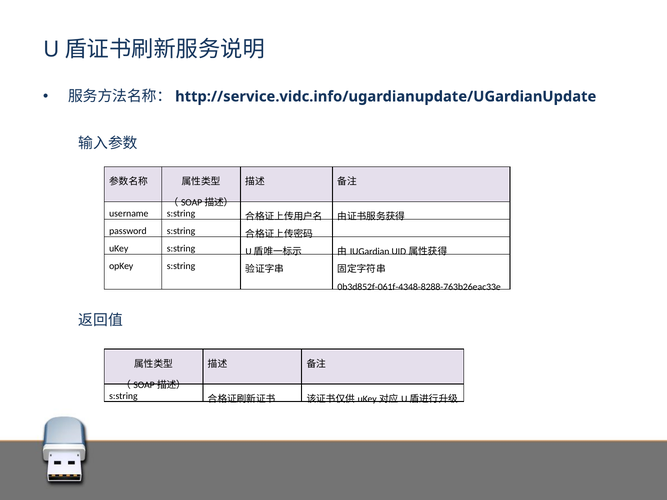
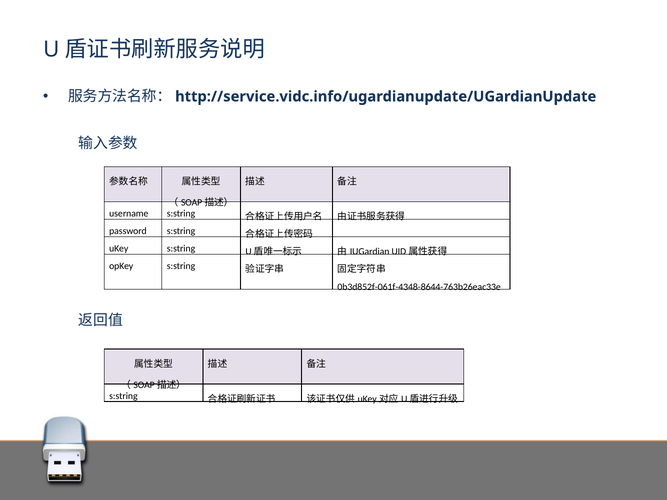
0b3d852f-061f-4348-8288-763b26eac33e: 0b3d852f-061f-4348-8288-763b26eac33e -> 0b3d852f-061f-4348-8644-763b26eac33e (419, 287)
